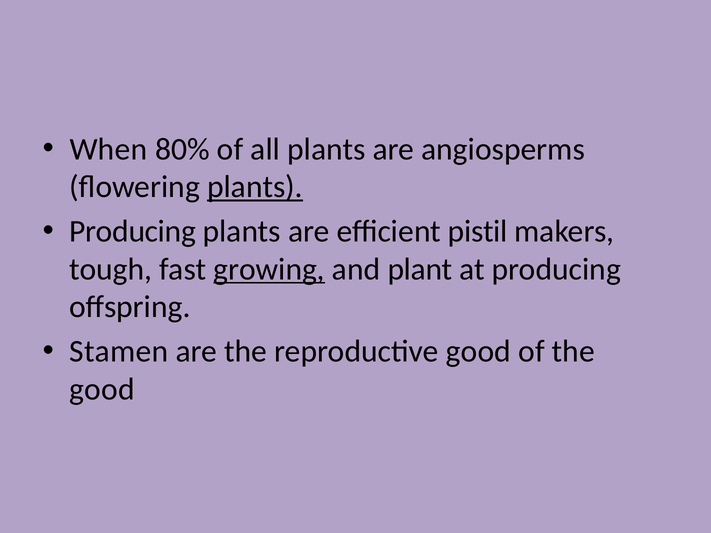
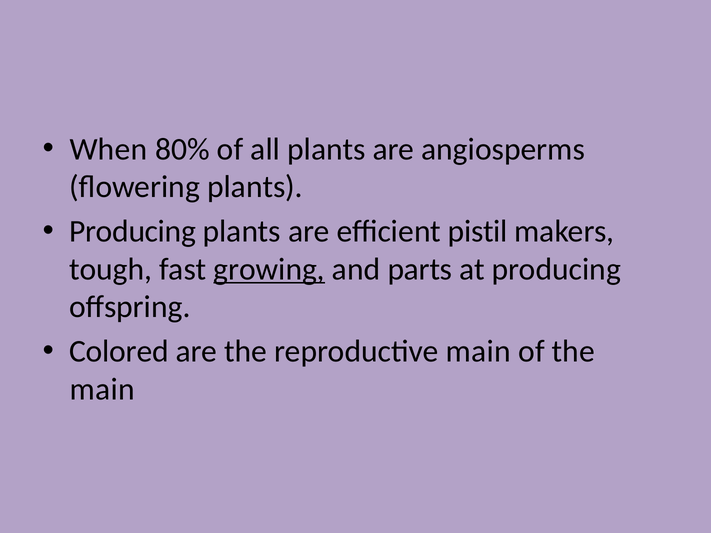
plants underline: present -> none (255, 187)
plant: plant -> parts (420, 269)
Stamen: Stamen -> Colored (119, 351)
reproductive good: good -> main (478, 351)
good: good -> main (102, 389)
